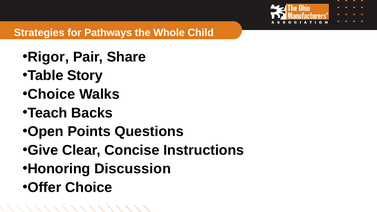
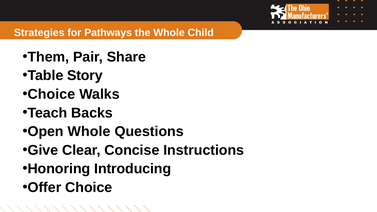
Rigor: Rigor -> Them (48, 57)
Open Points: Points -> Whole (89, 132)
Discussion: Discussion -> Introducing (133, 169)
